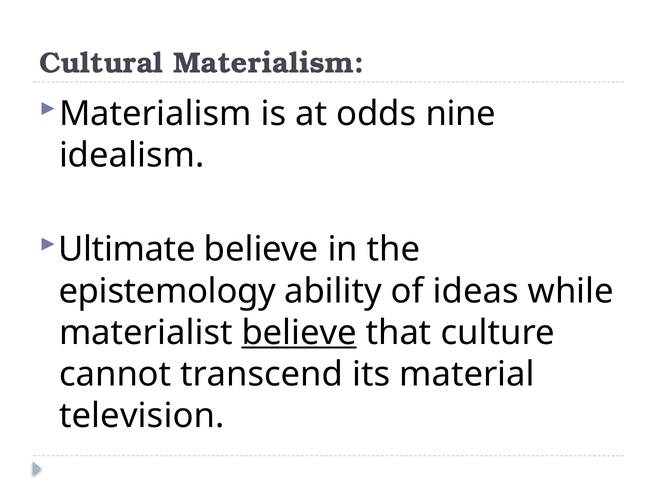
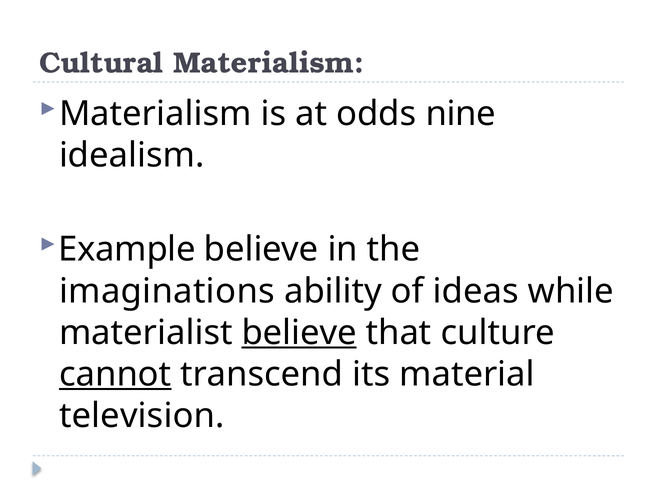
Ultimate: Ultimate -> Example (127, 250)
epistemology: epistemology -> imaginations (167, 292)
cannot underline: none -> present (115, 375)
